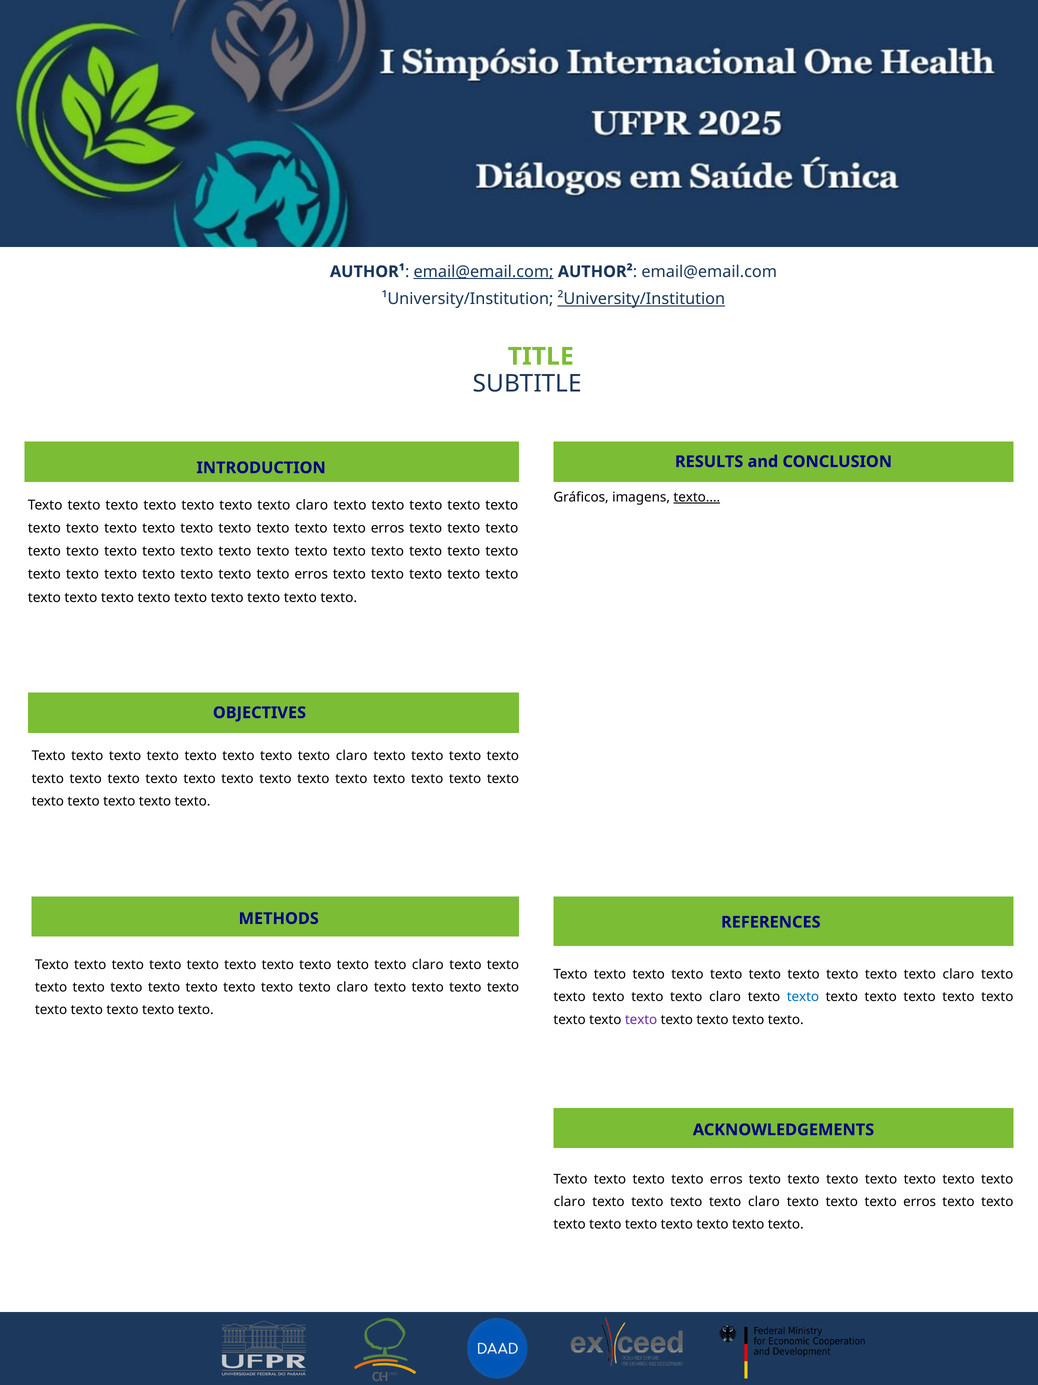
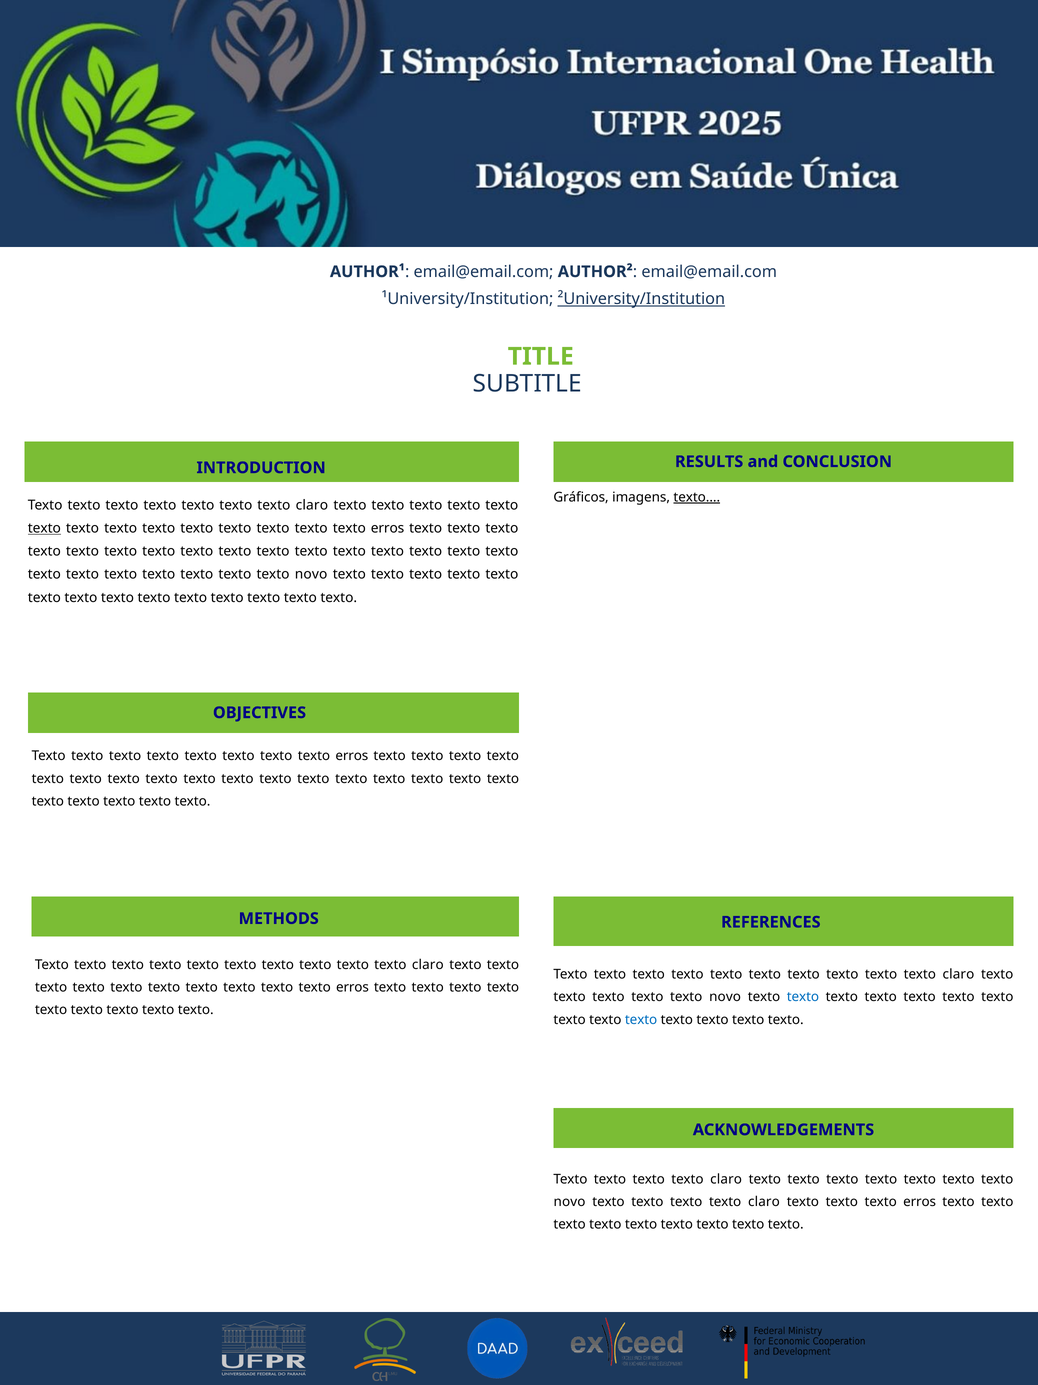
email@email.com underline: present -> none (484, 272)
texto underline: none -> present (44, 528)
erros: erros -> novo (311, 574)
claro: claro -> erros (352, 756)
claro: claro -> erros (352, 987)
claro: claro -> novo (725, 997)
texto colour: purple -> blue (641, 1019)
erros: erros -> claro (726, 1179)
claro: claro -> novo (570, 1201)
